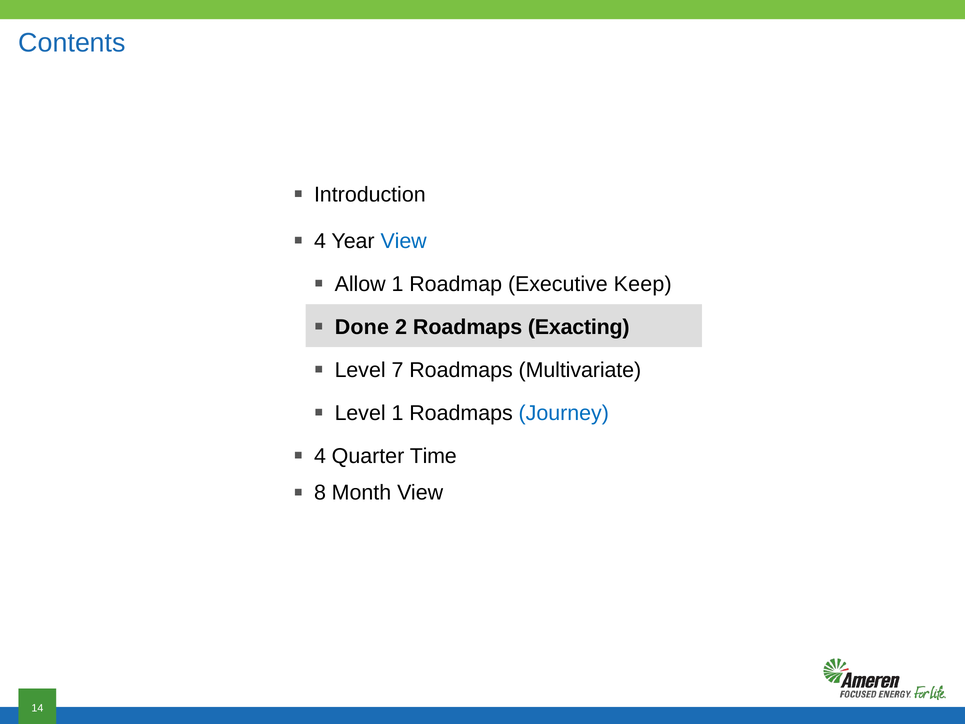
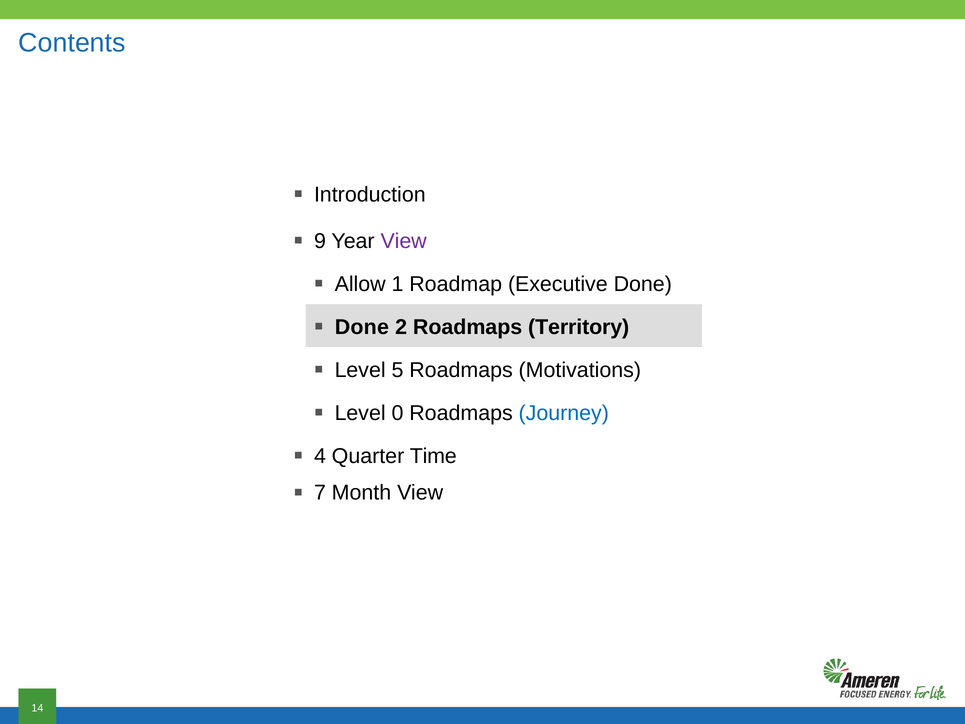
4: 4 -> 9 (320, 241)
View colour: blue -> purple (404, 241)
Executive Keep: Keep -> Done (643, 284)
Exacting: Exacting -> Territory (579, 327)
7: 7 -> 5 (397, 370)
Multivariate: Multivariate -> Motivations (580, 370)
Level 1: 1 -> 0 (397, 413)
8: 8 -> 7 (320, 493)
